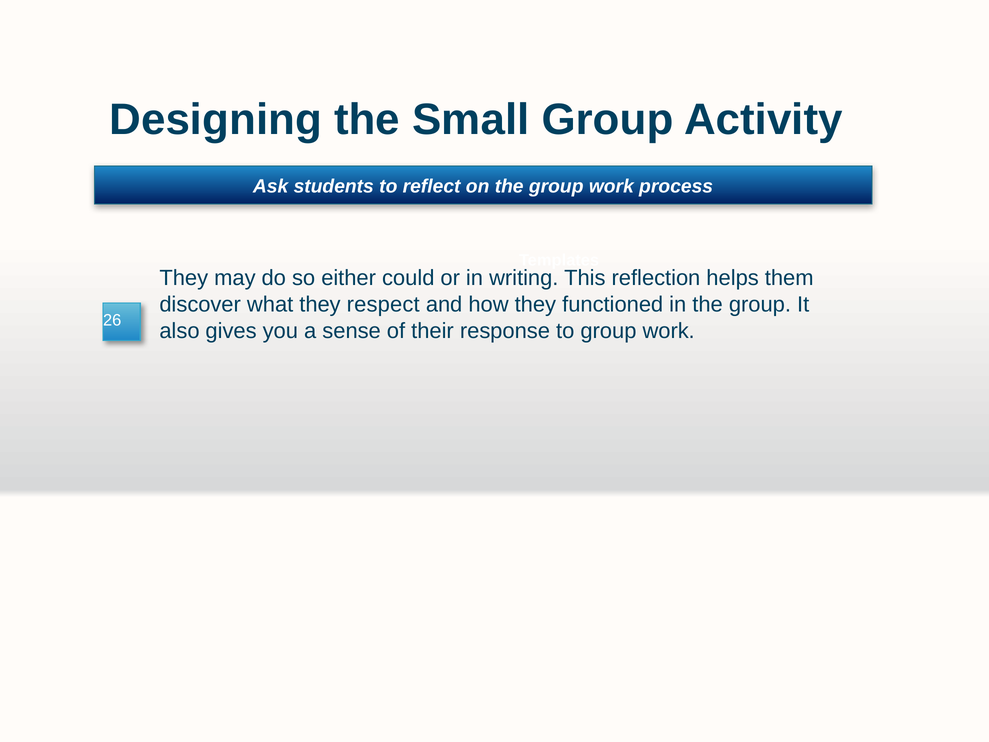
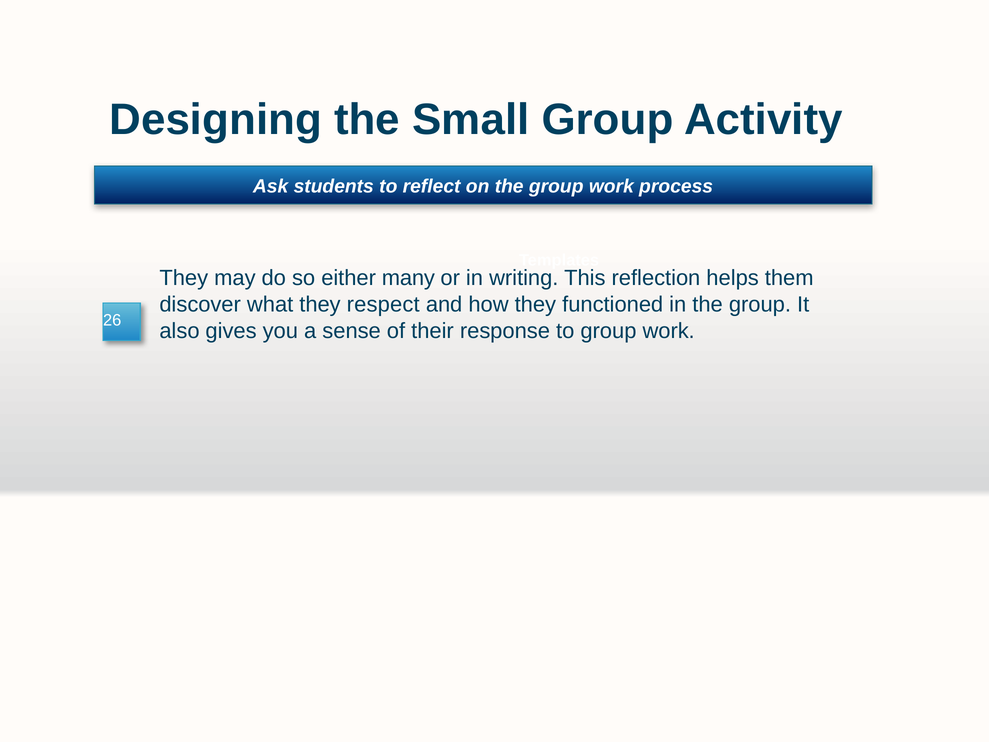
could: could -> many (408, 278)
